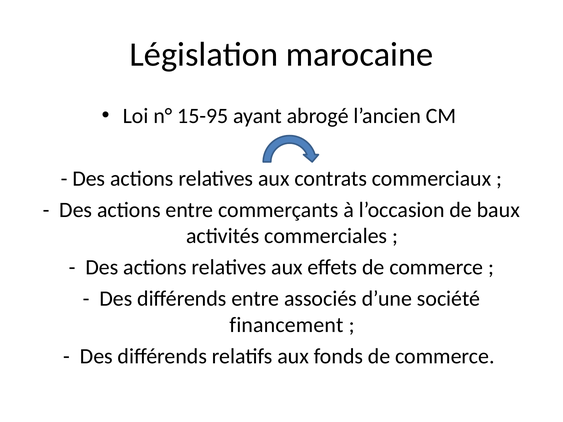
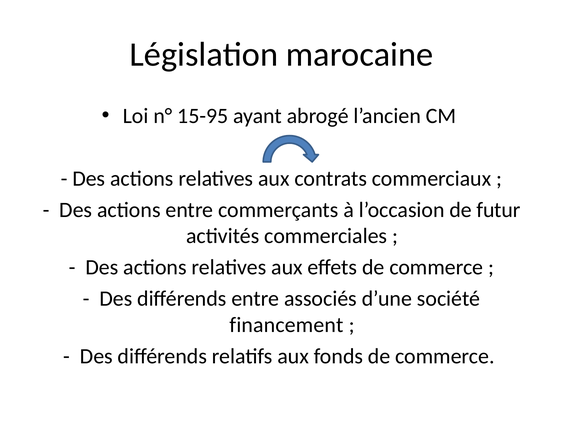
baux: baux -> futur (498, 210)
